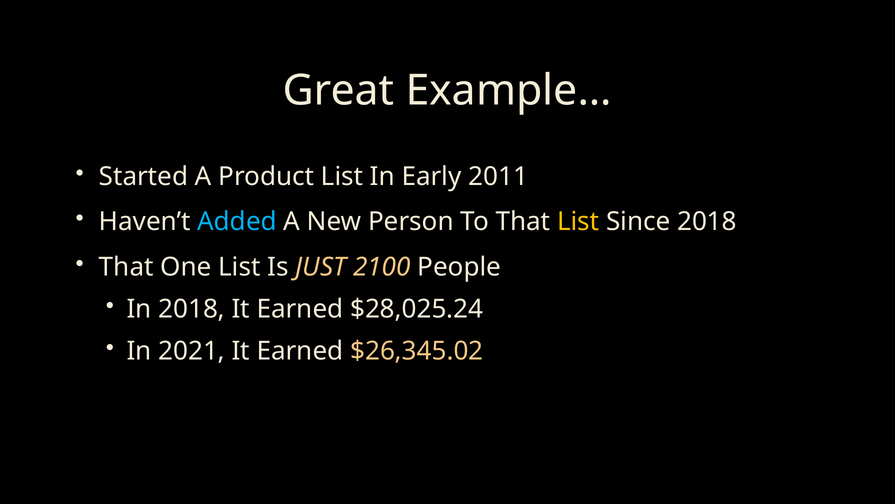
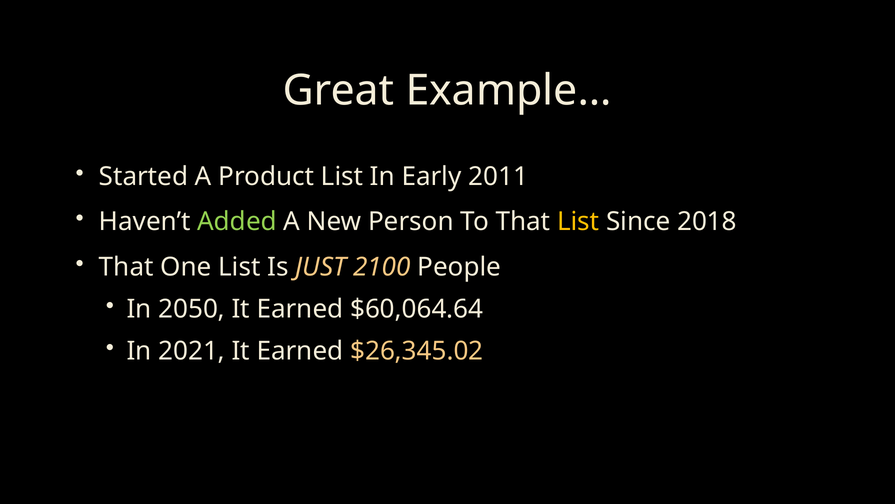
Added colour: light blue -> light green (237, 222)
In 2018: 2018 -> 2050 (192, 309)
$28,025.24: $28,025.24 -> $60,064.64 (417, 309)
